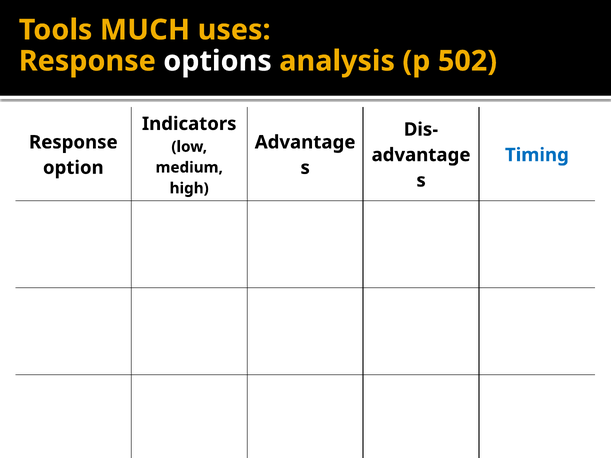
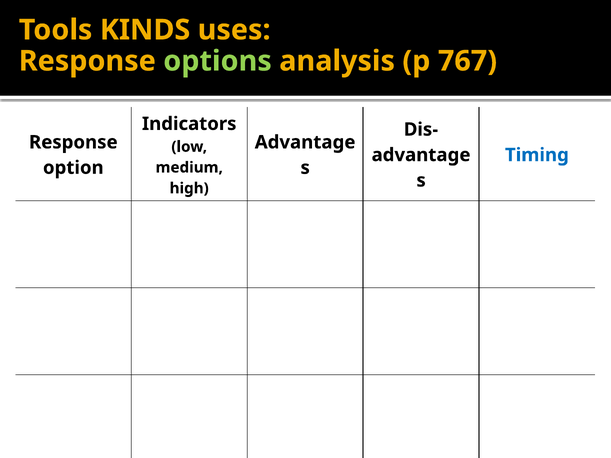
MUCH: MUCH -> KINDS (145, 30)
options colour: white -> light green (218, 61)
502: 502 -> 767 (467, 61)
